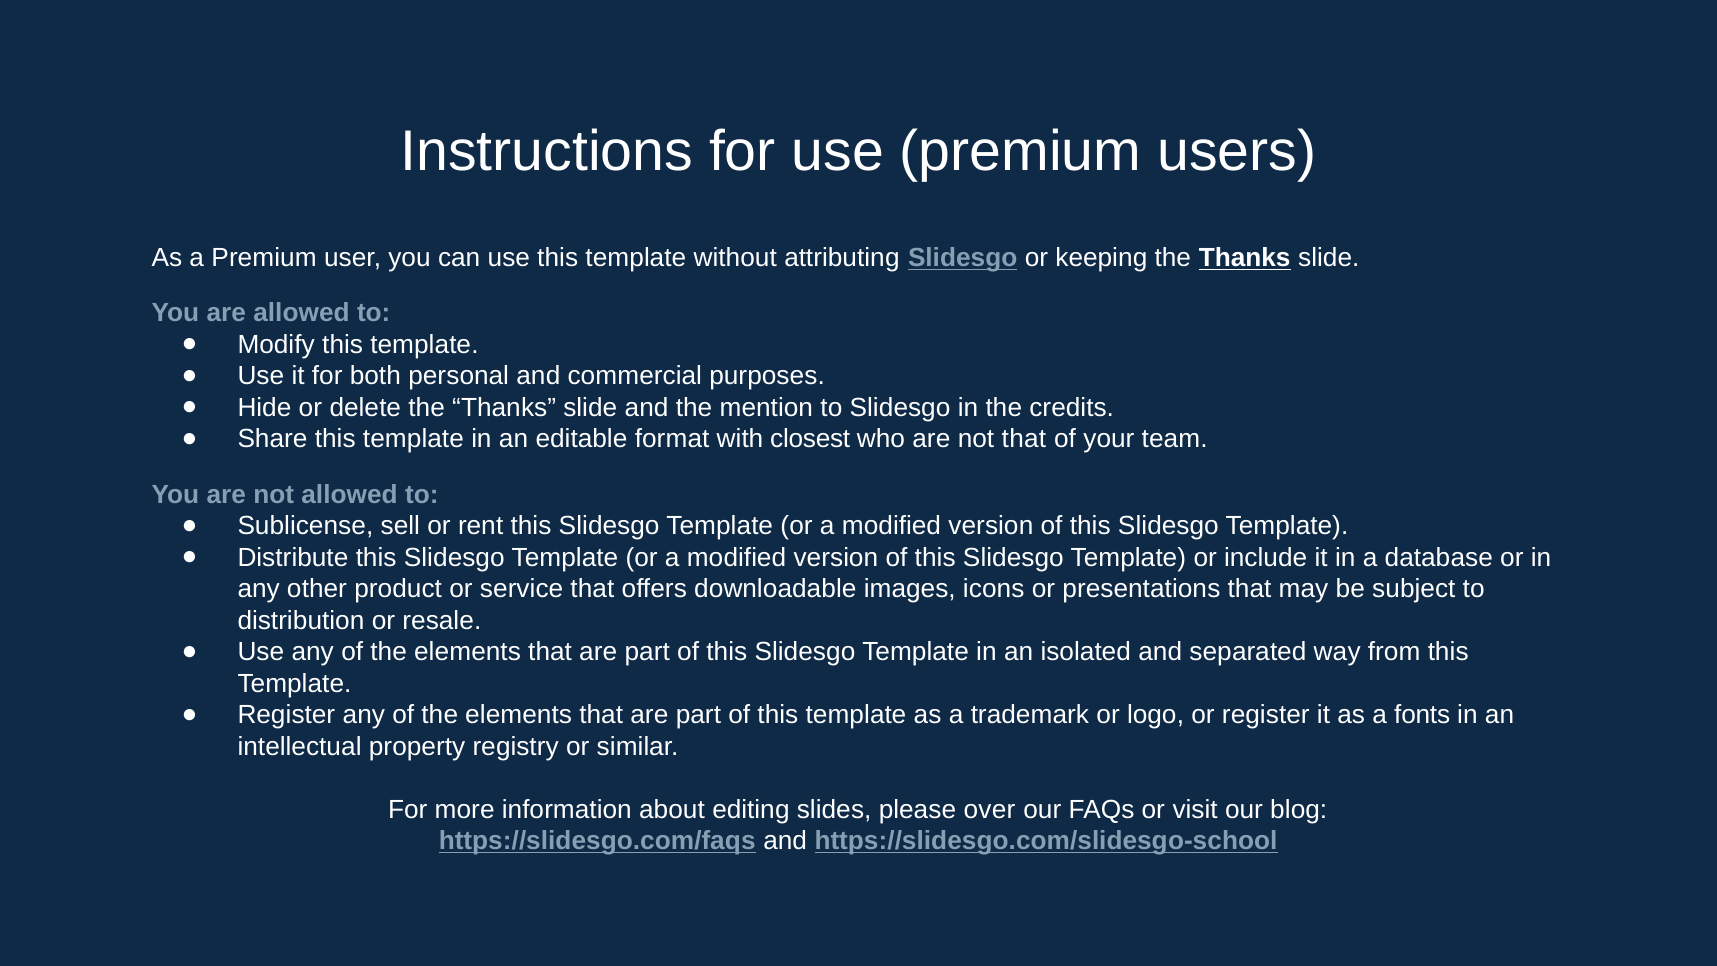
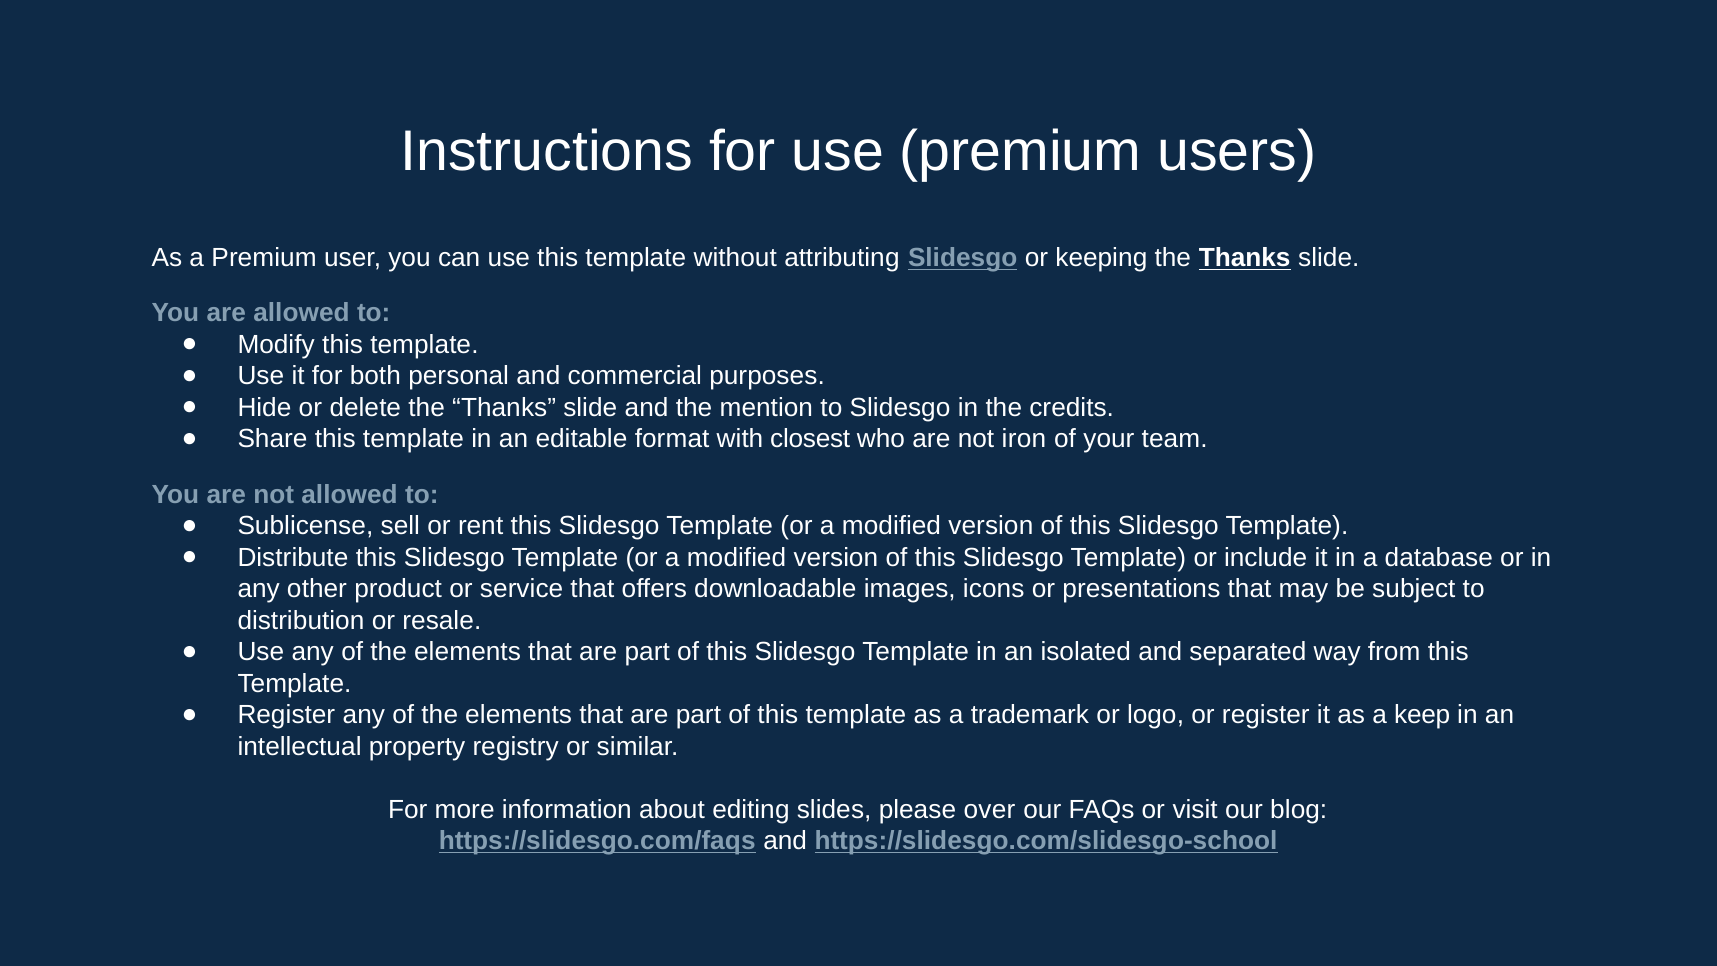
not that: that -> iron (1024, 439)
fonts: fonts -> keep (1422, 715)
